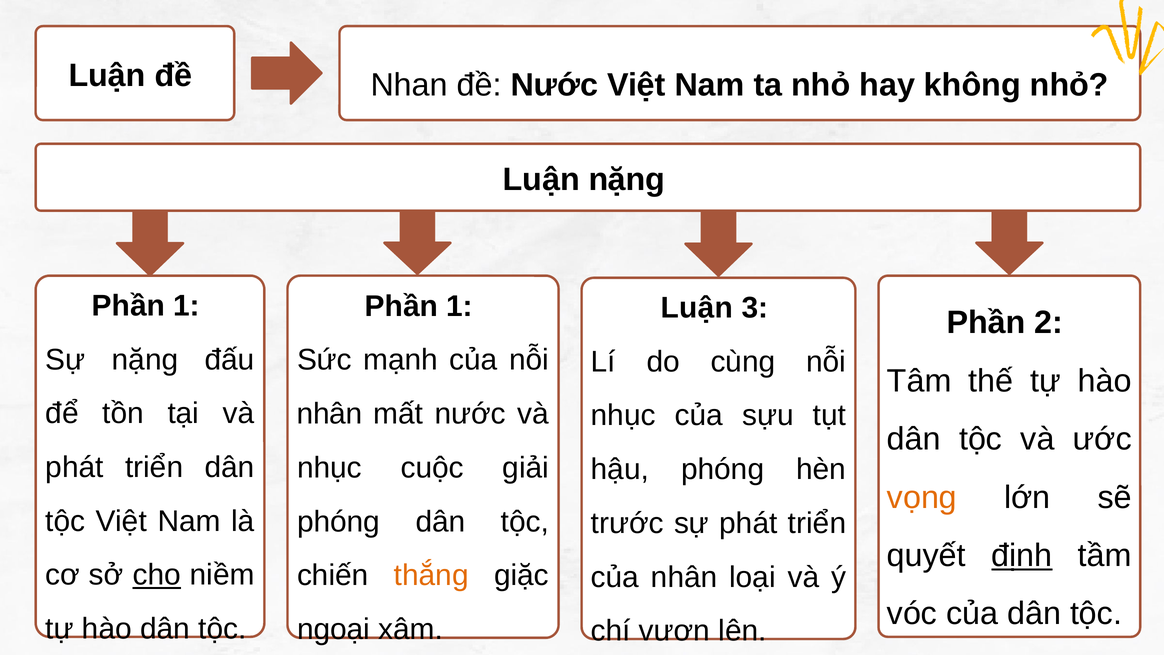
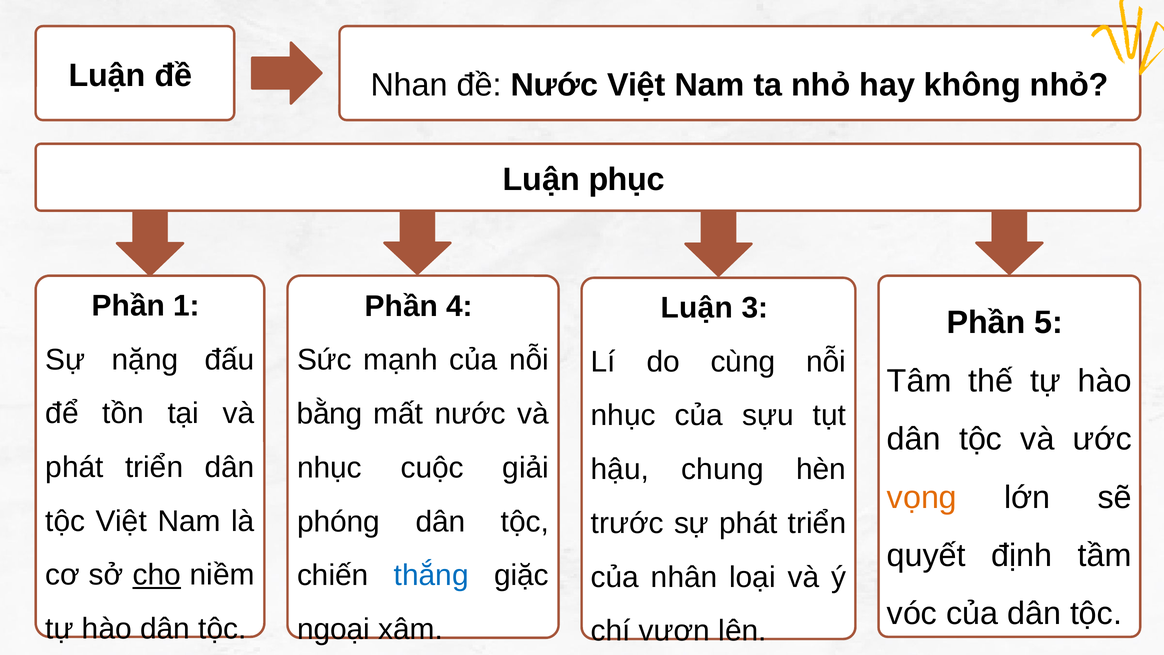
Luận nặng: nặng -> phục (627, 179)
1: 1 -> 4 (459, 306)
2: 2 -> 5 (1049, 323)
nhân: nhân -> bằng (330, 414)
hậu phóng: phóng -> chung (722, 469)
định underline: present -> none (1022, 555)
thắng colour: orange -> blue (431, 575)
